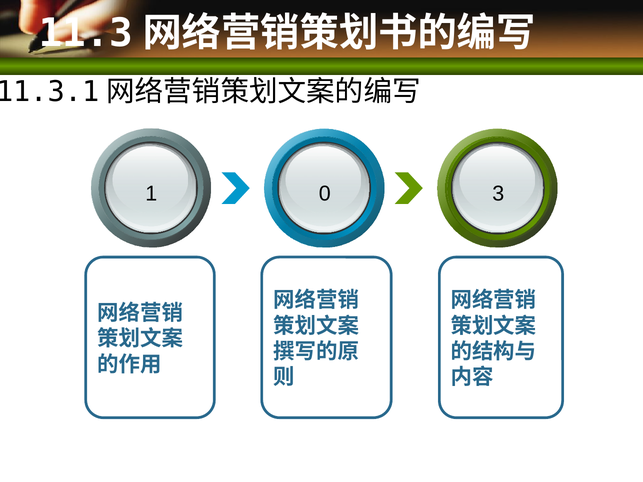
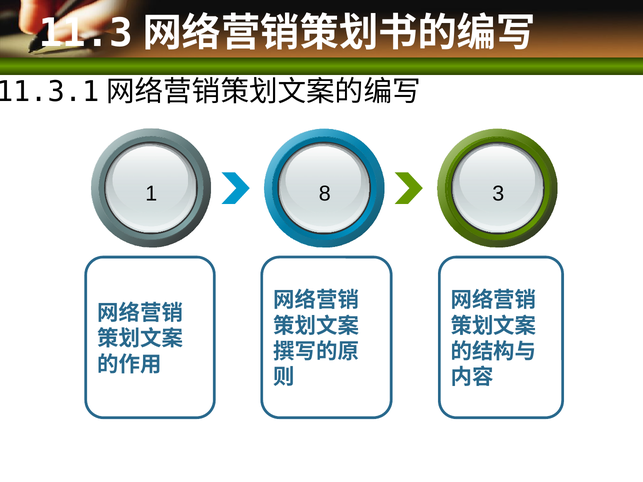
0: 0 -> 8 (325, 194)
